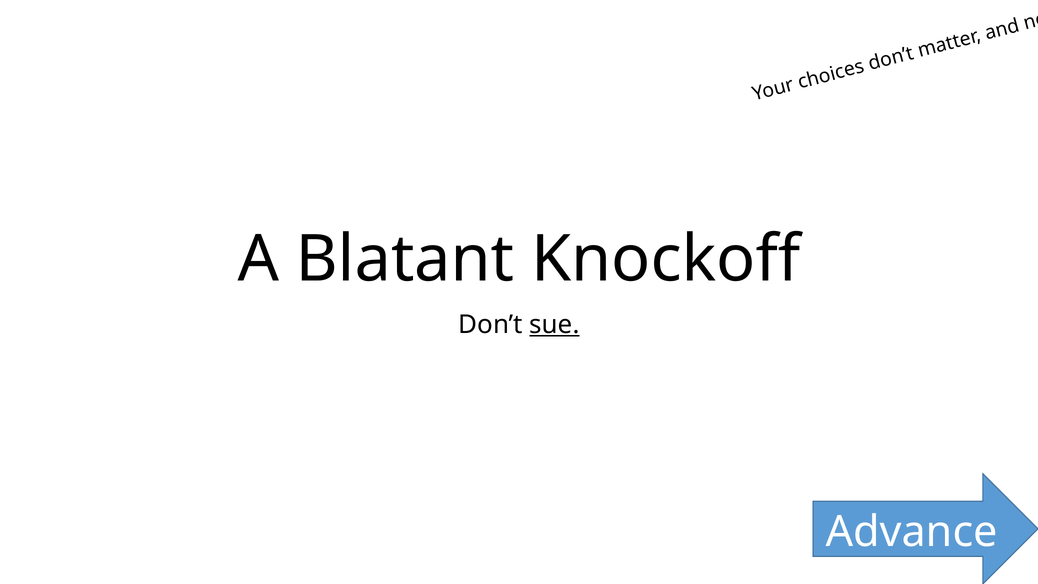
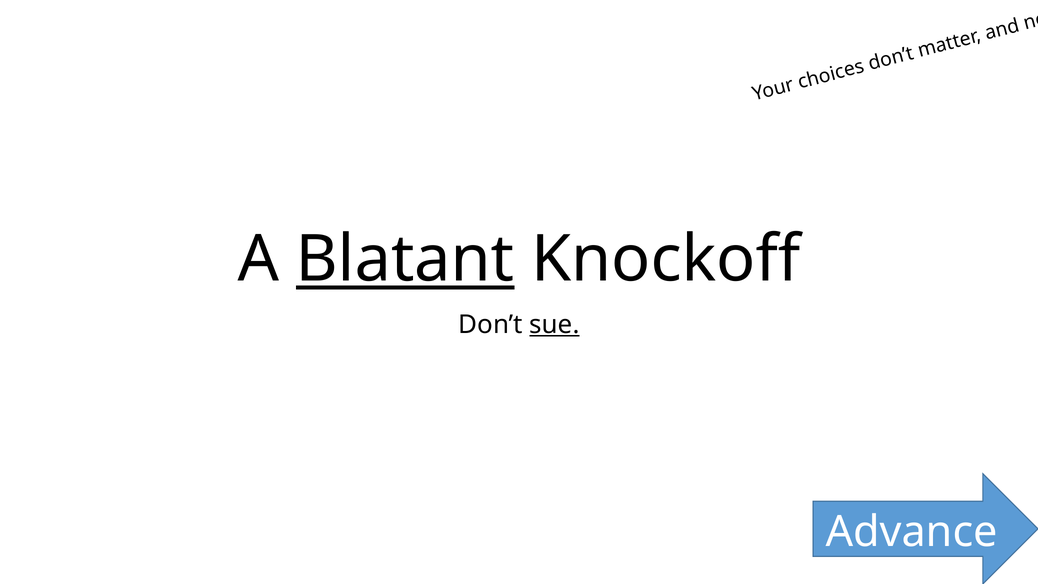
Blatant underline: none -> present (405, 259)
